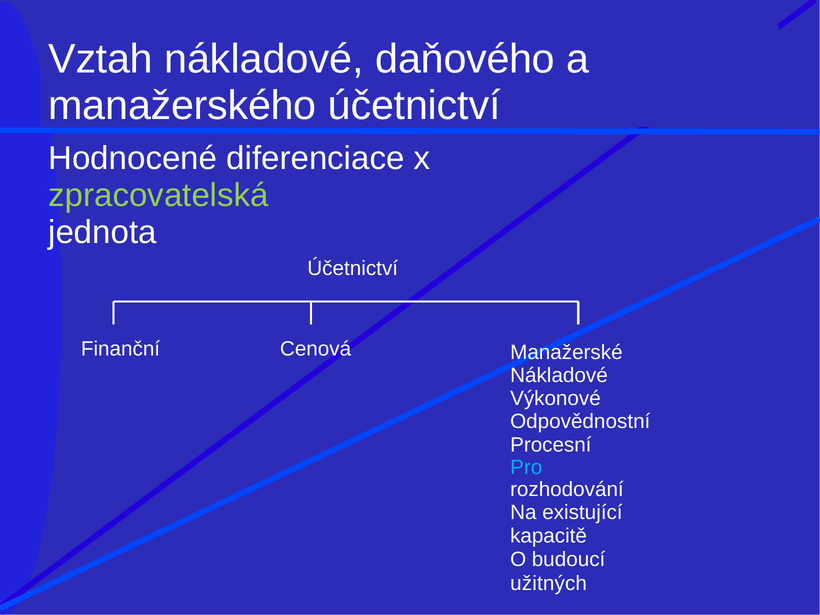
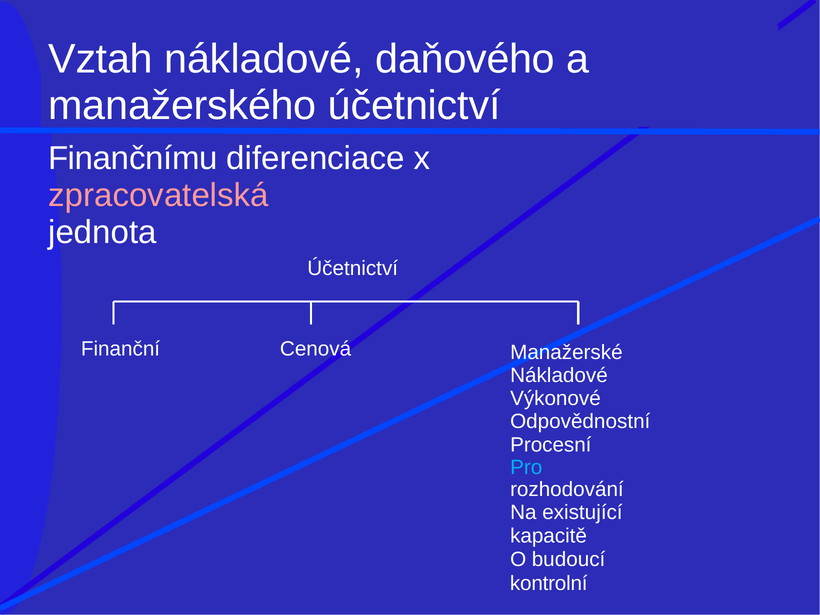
Hodnocené: Hodnocené -> Finančnímu (133, 158)
zpracovatelská colour: light green -> pink (158, 195)
užitných: užitných -> kontrolní (549, 584)
